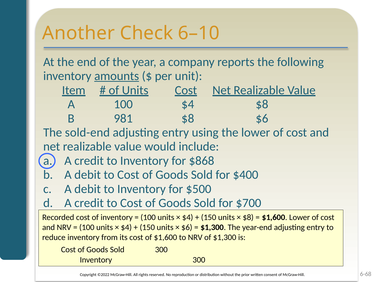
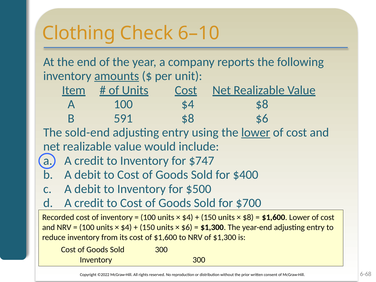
Another: Another -> Clothing (79, 33)
981: 981 -> 591 (123, 118)
lower underline: none -> present (256, 132)
$868: $868 -> $747 (202, 161)
